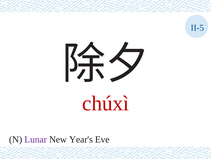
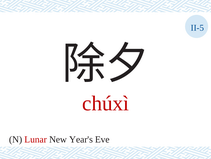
Lunar colour: purple -> red (36, 139)
